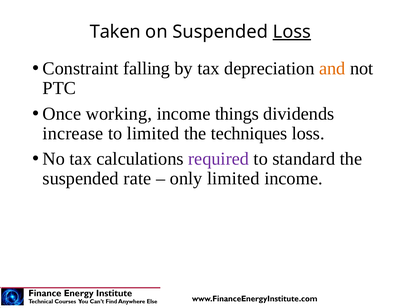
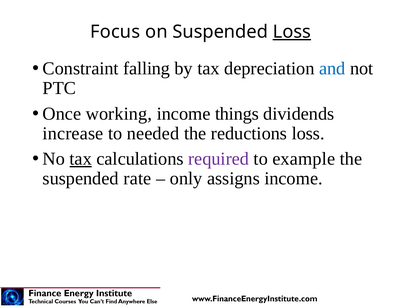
Taken: Taken -> Focus (115, 32)
and colour: orange -> blue (332, 69)
to limited: limited -> needed (153, 134)
techniques: techniques -> reductions (249, 134)
tax underline: none -> present (81, 159)
standard: standard -> example (304, 159)
only limited: limited -> assigns (233, 179)
